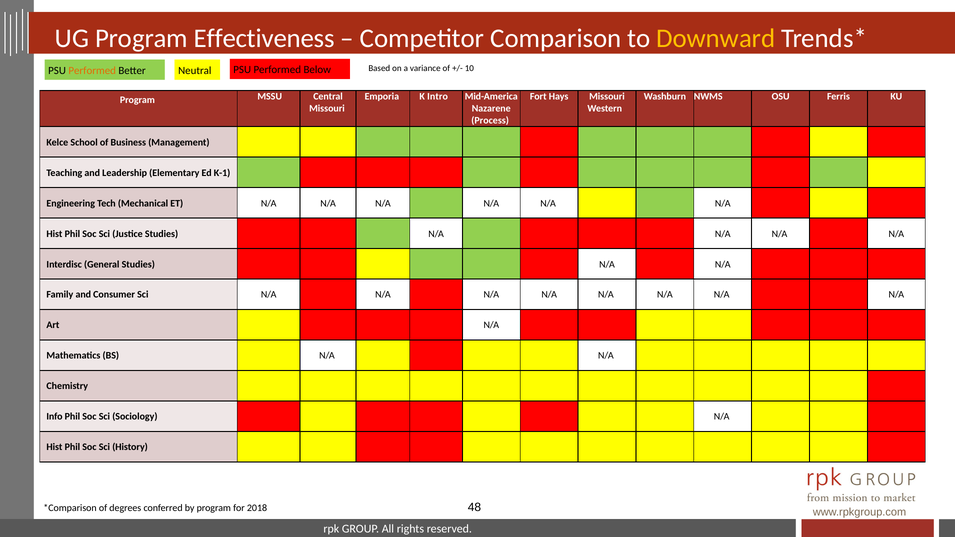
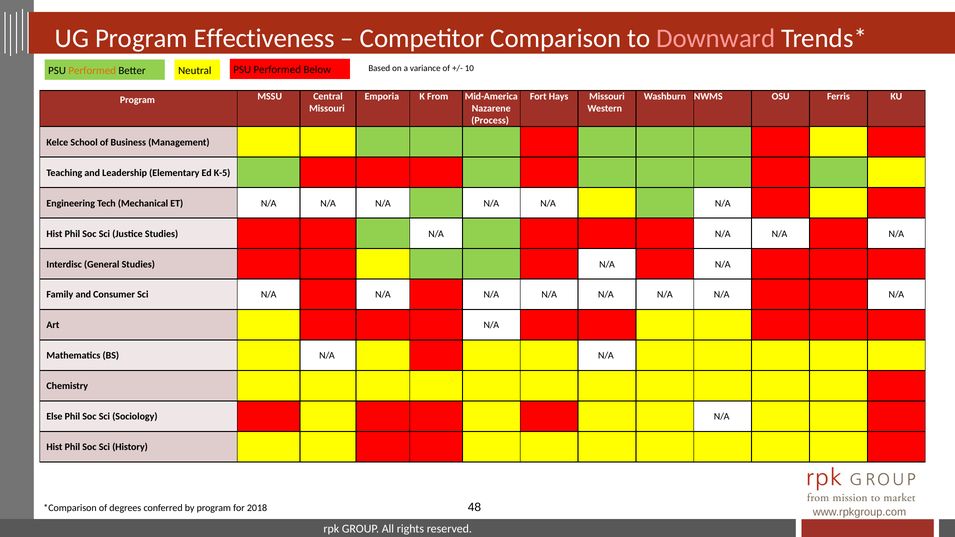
Downward colour: yellow -> pink (716, 38)
Intro: Intro -> From (438, 97)
K-1: K-1 -> K-5 (222, 173)
Info: Info -> Else (54, 417)
